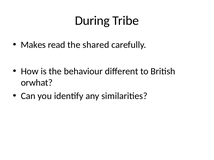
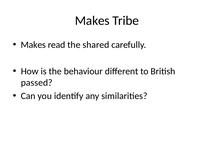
During: During -> Makes (92, 21)
orwhat: orwhat -> passed (37, 83)
